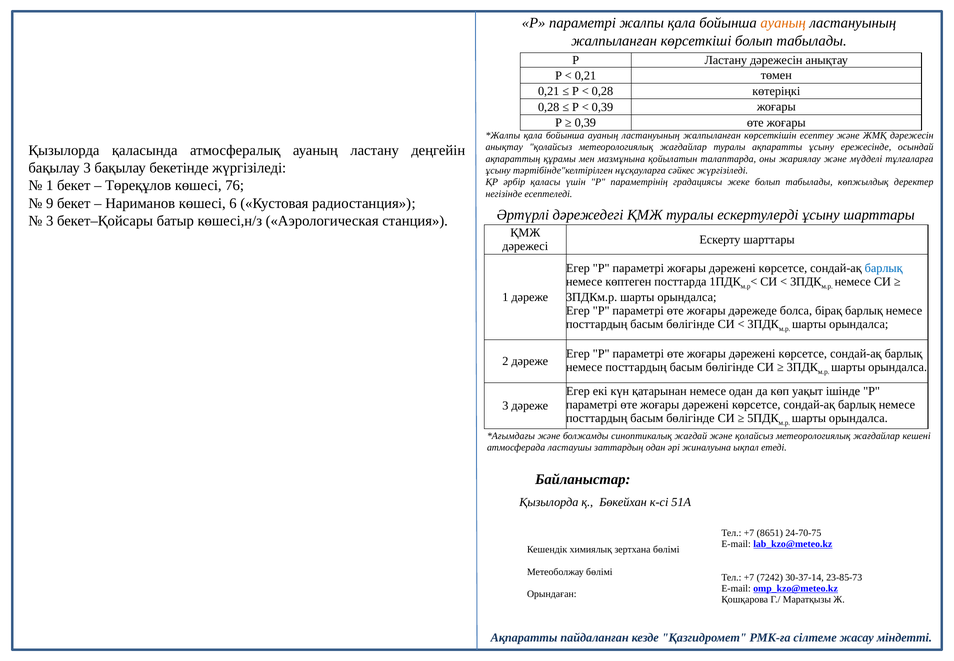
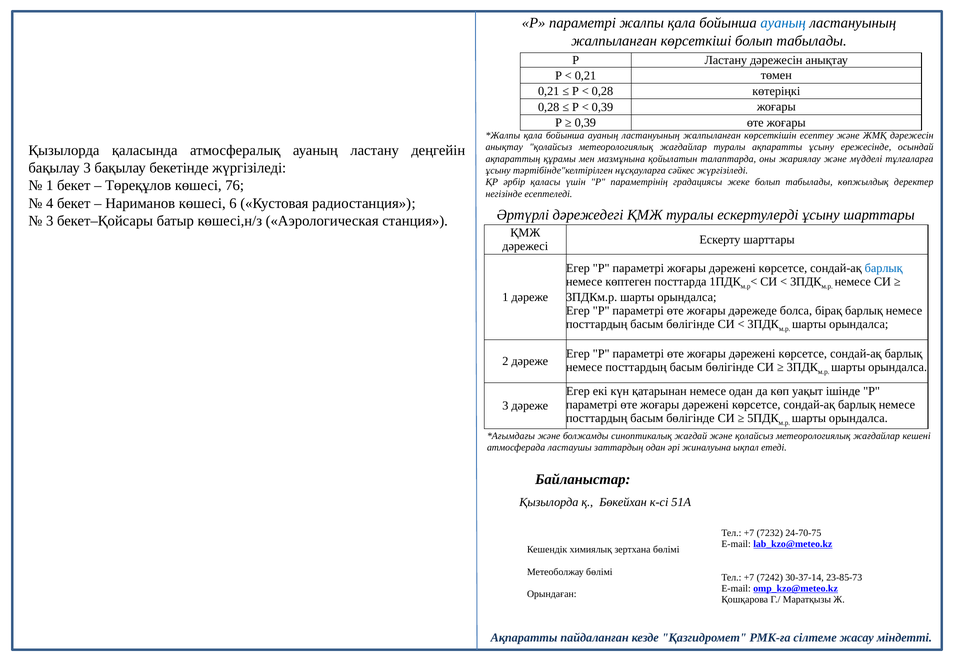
ауаның colour: orange -> blue (783, 23)
9: 9 -> 4 (50, 203)
8651: 8651 -> 7232 (770, 533)
